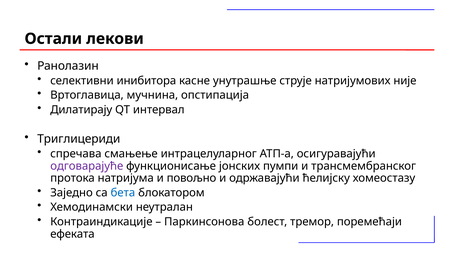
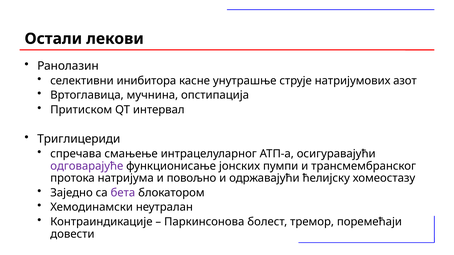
није: није -> азот (405, 81)
Дилатирају: Дилатирају -> Притиском (81, 110)
бета colour: blue -> purple (123, 193)
ефеката: ефеката -> довести (72, 234)
